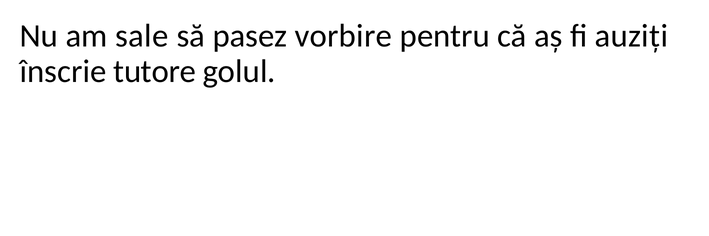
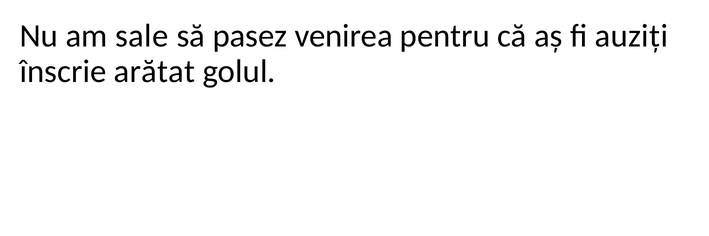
vorbire: vorbire -> venirea (344, 36)
tutore: tutore -> arătat (154, 71)
